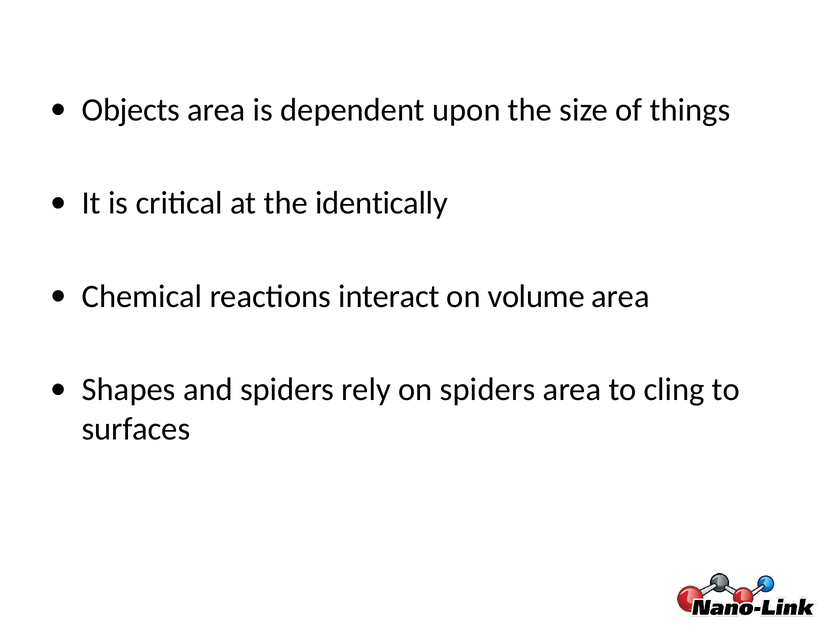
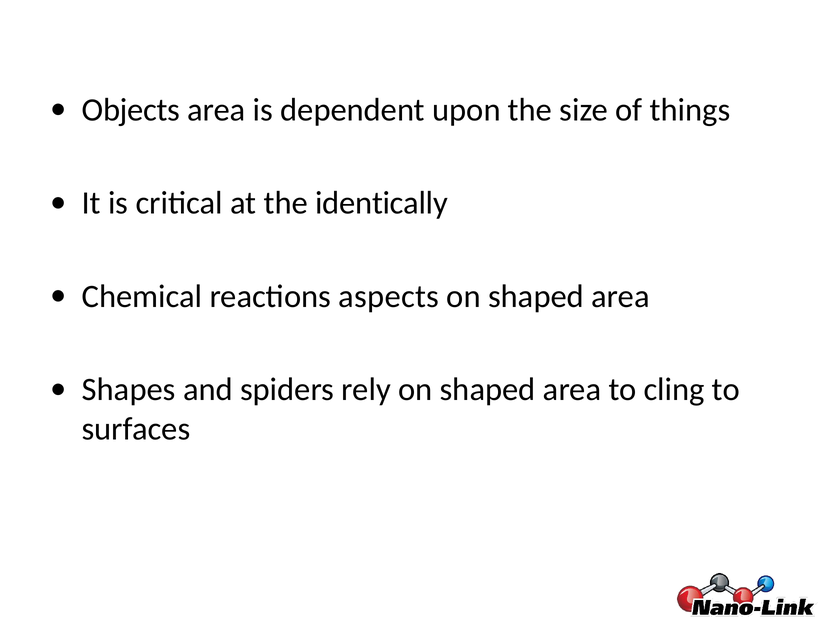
interact: interact -> aspects (389, 296)
volume: volume -> shaped (536, 296)
rely on spiders: spiders -> shaped (488, 389)
